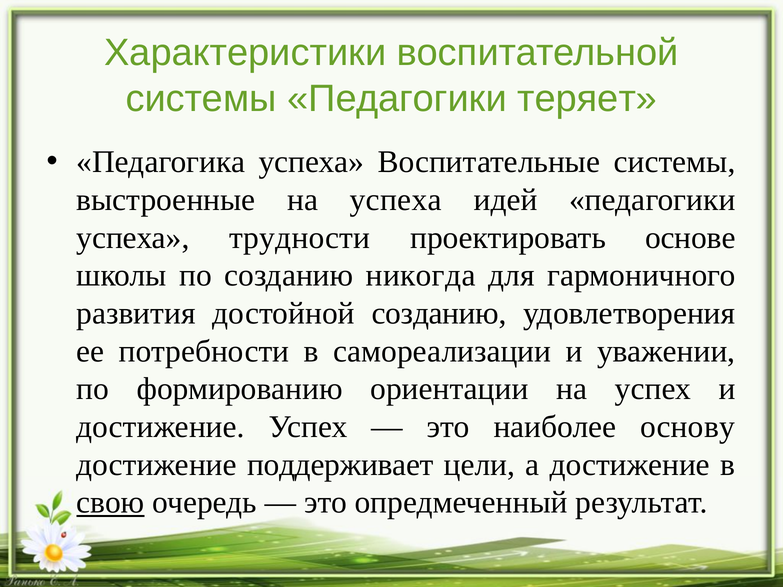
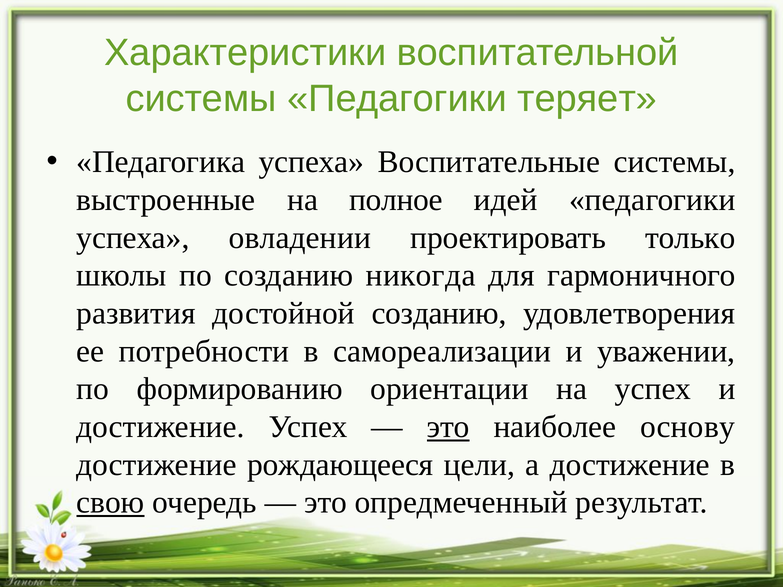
на успеха: успеха -> полное (396, 200)
трудности: трудности -> овладении (300, 238)
основе: основе -> только (690, 238)
это underline: none -> present (448, 427)
поддерживает: поддерживает -> рождающееся (340, 465)
